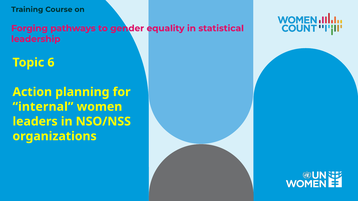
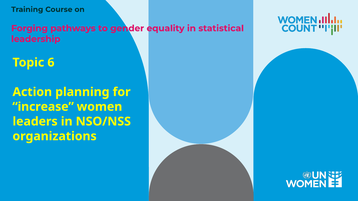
internal: internal -> increase (43, 107)
